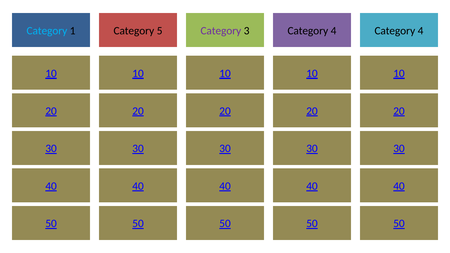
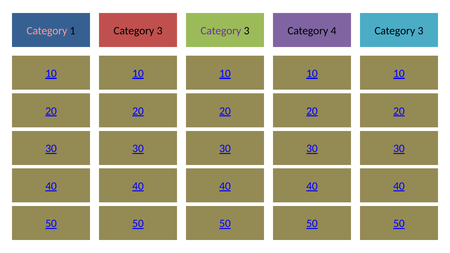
Category colour: light blue -> pink (47, 31)
5: 5 -> 3 (160, 31)
4: 4 -> 3 (421, 31)
